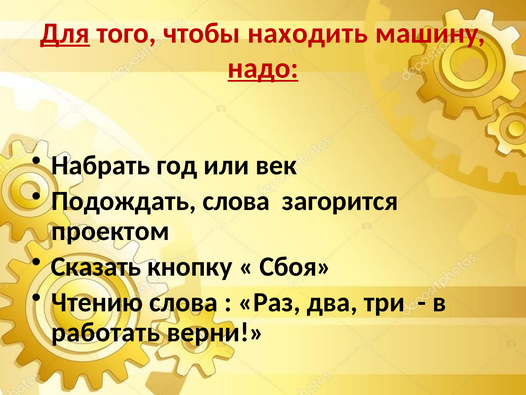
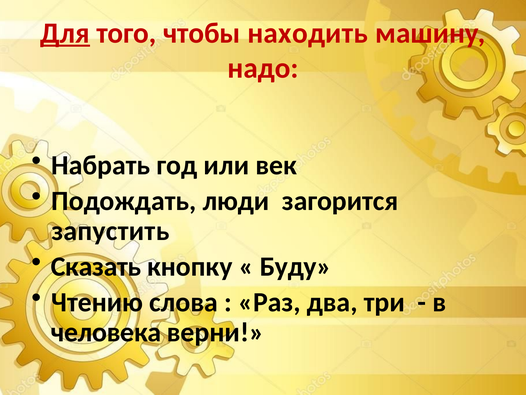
надо underline: present -> none (263, 68)
Подождать слова: слова -> люди (236, 201)
проектом: проектом -> запустить (110, 231)
Сбоя: Сбоя -> Буду (296, 266)
работать: работать -> человека (106, 332)
